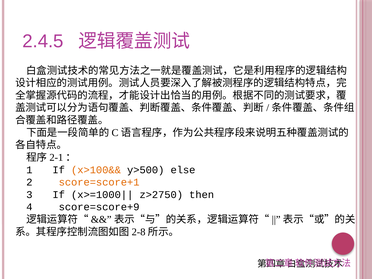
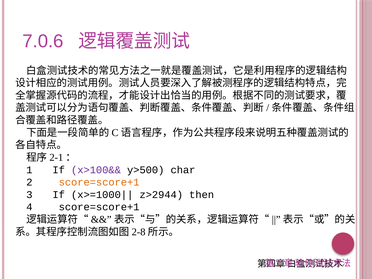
2.4.5: 2.4.5 -> 7.0.6 (43, 41)
x>100&& colour: orange -> purple (96, 170)
else: else -> char (183, 170)
z>2750: z>2750 -> z>2944 (161, 195)
4 score=score+9: score=score+9 -> score=score+1 (99, 207)
